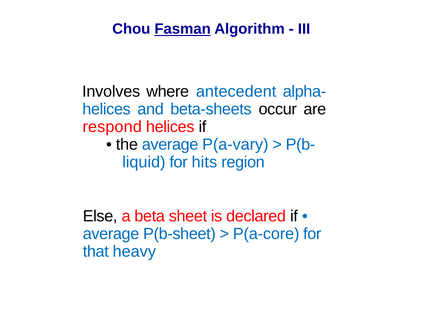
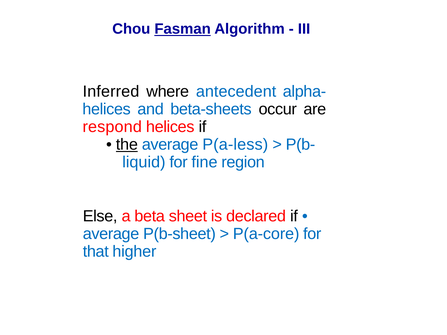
Involves: Involves -> Inferred (111, 91)
the underline: none -> present (127, 145)
P(a-vary: P(a-vary -> P(a-less (235, 145)
hits: hits -> fine (204, 162)
heavy: heavy -> higher (134, 252)
